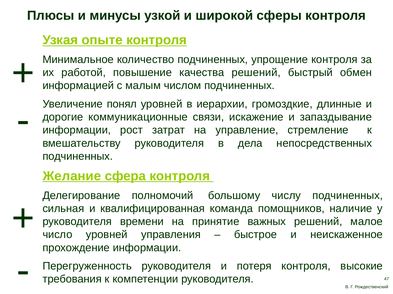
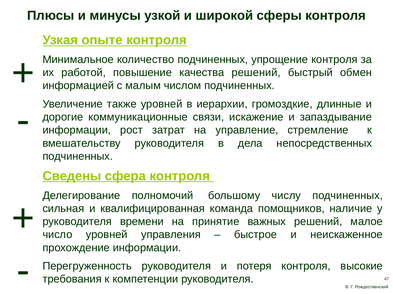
понял: понял -> также (122, 104)
Желание: Желание -> Сведены (72, 176)
